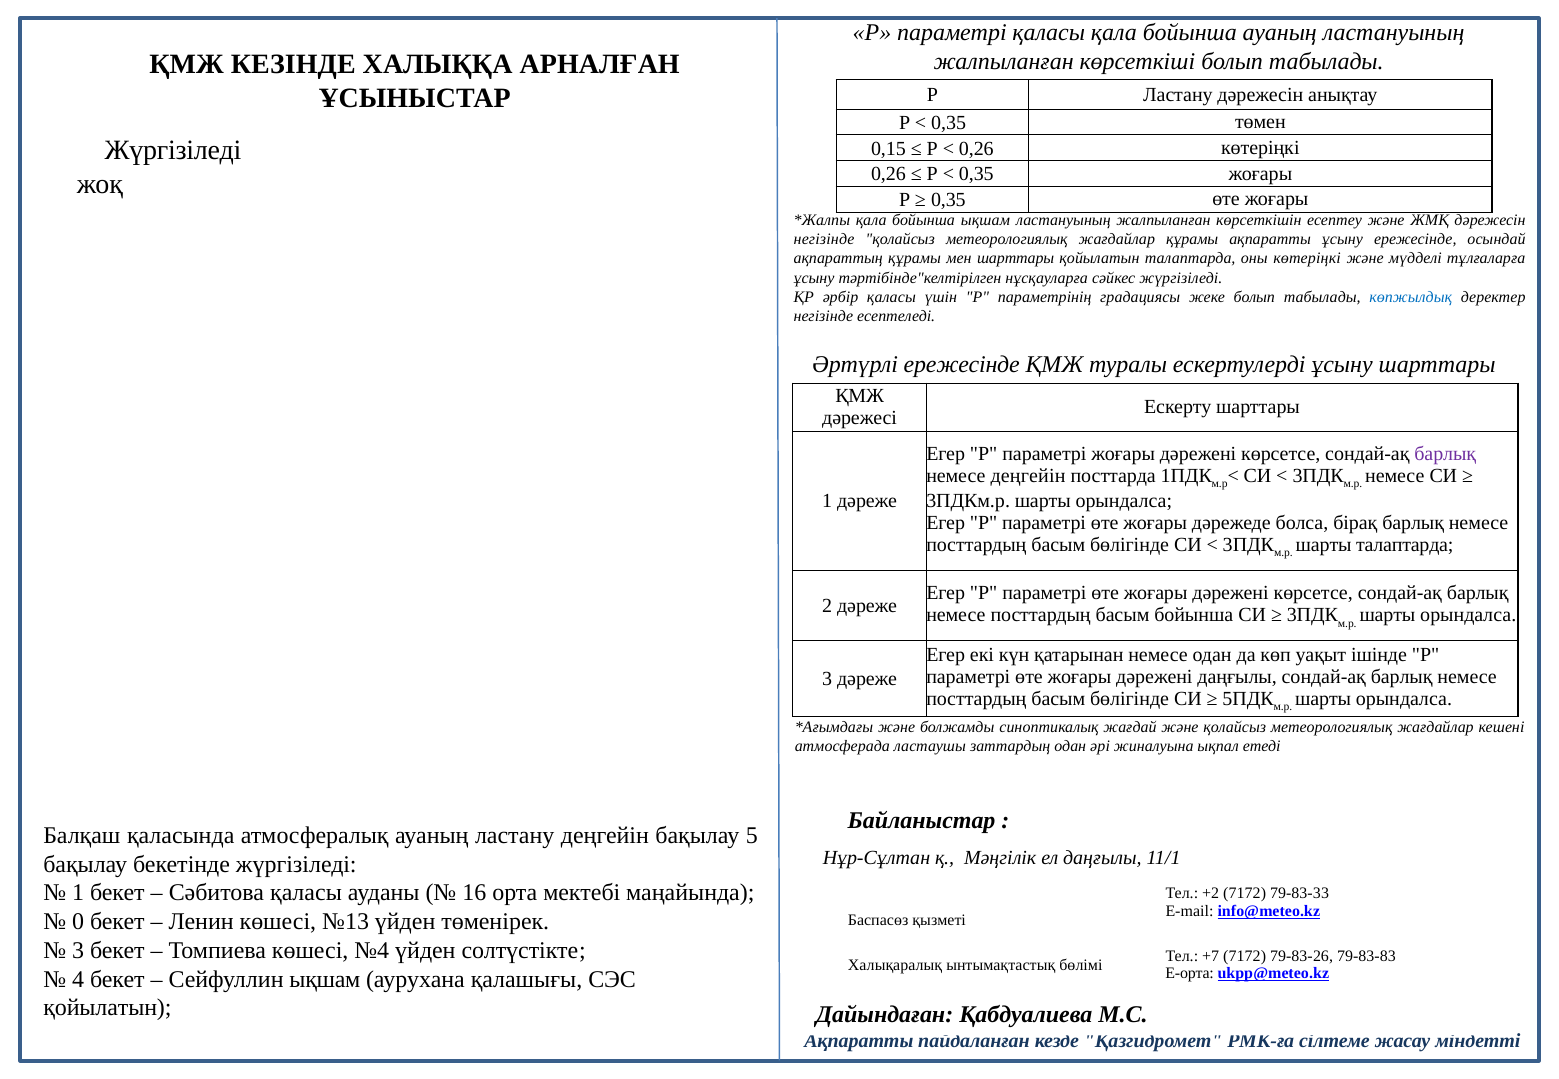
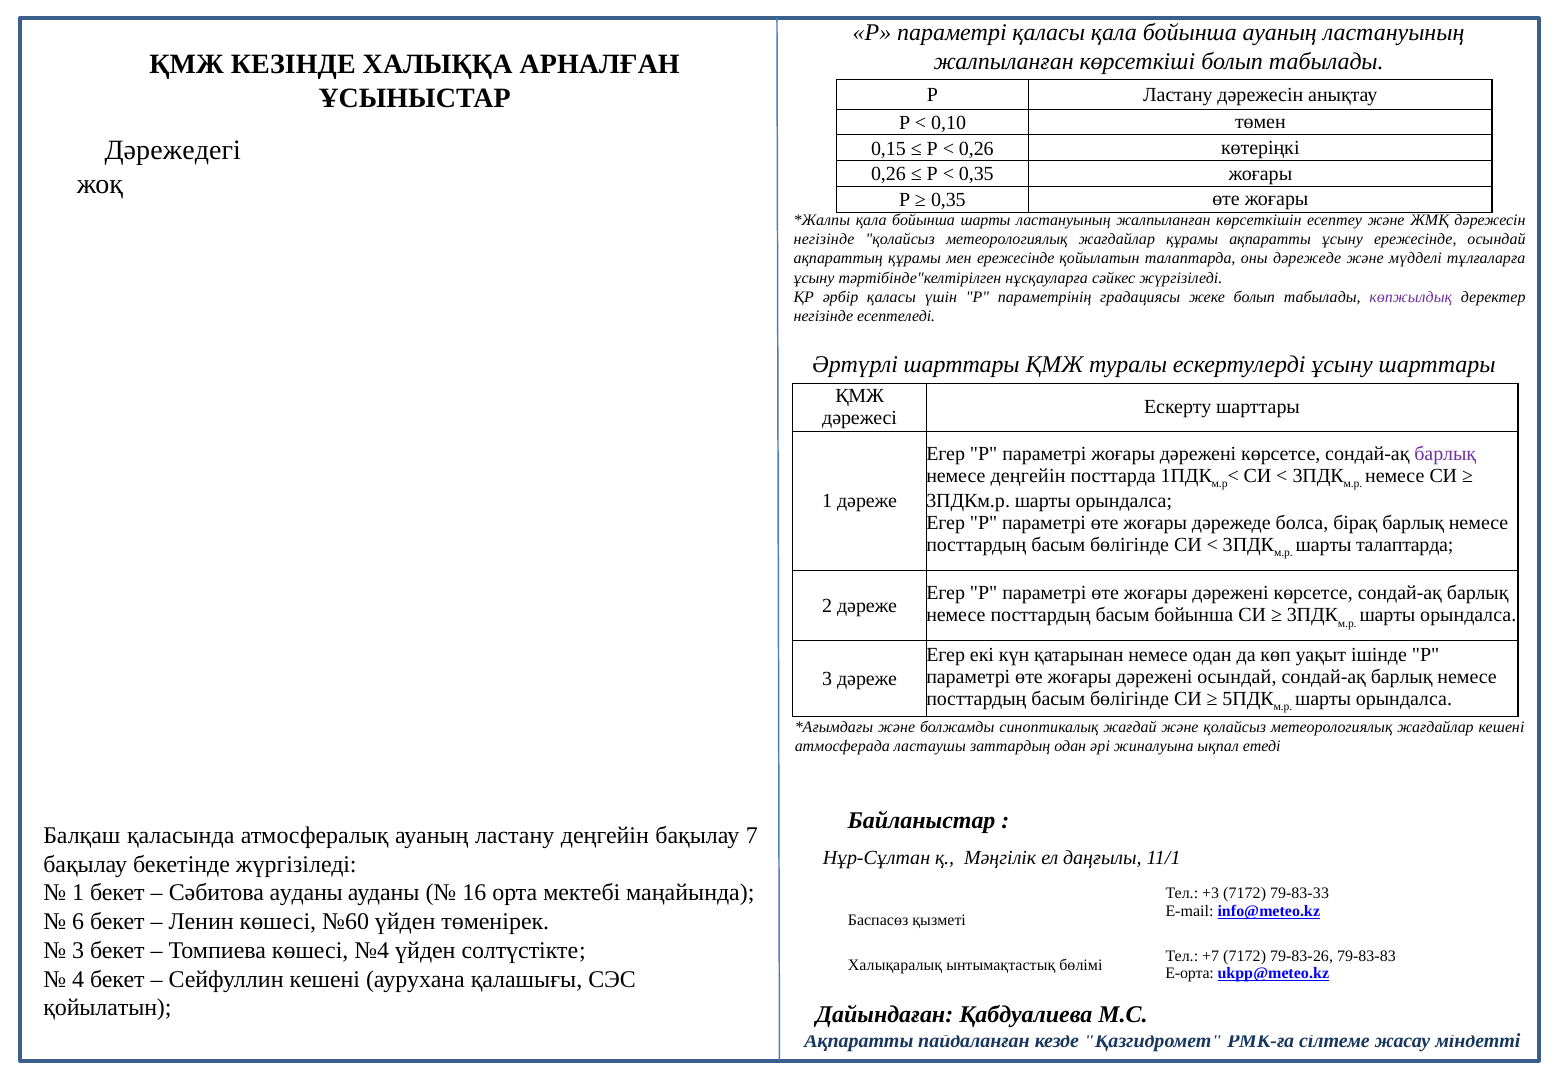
0,35: 0,35 -> 0,10 (949, 123)
Жүргізіледі: Жүргізіледі -> Дәрежедегі (173, 150)
бойынша ықшам: ықшам -> шарты (986, 220)
мен шарттары: шарттары -> ережесінде (1016, 259)
оны көтеріңкі: көтеріңкі -> дәрежеде (1307, 259)
көпжылдық colour: blue -> purple (1411, 297)
Әртүрлі ережесінде: ережесінде -> шарттары (962, 364)
дәрежені даңғылы: даңғылы -> осындай (1237, 677)
5: 5 -> 7 (752, 836)
Сәбитова қаласы: қаласы -> ауданы (306, 893)
+2: +2 -> +3 (1211, 894)
0: 0 -> 6 (78, 922)
№13: №13 -> №60 (346, 922)
Сейфуллин ықшам: ықшам -> кешені (325, 980)
